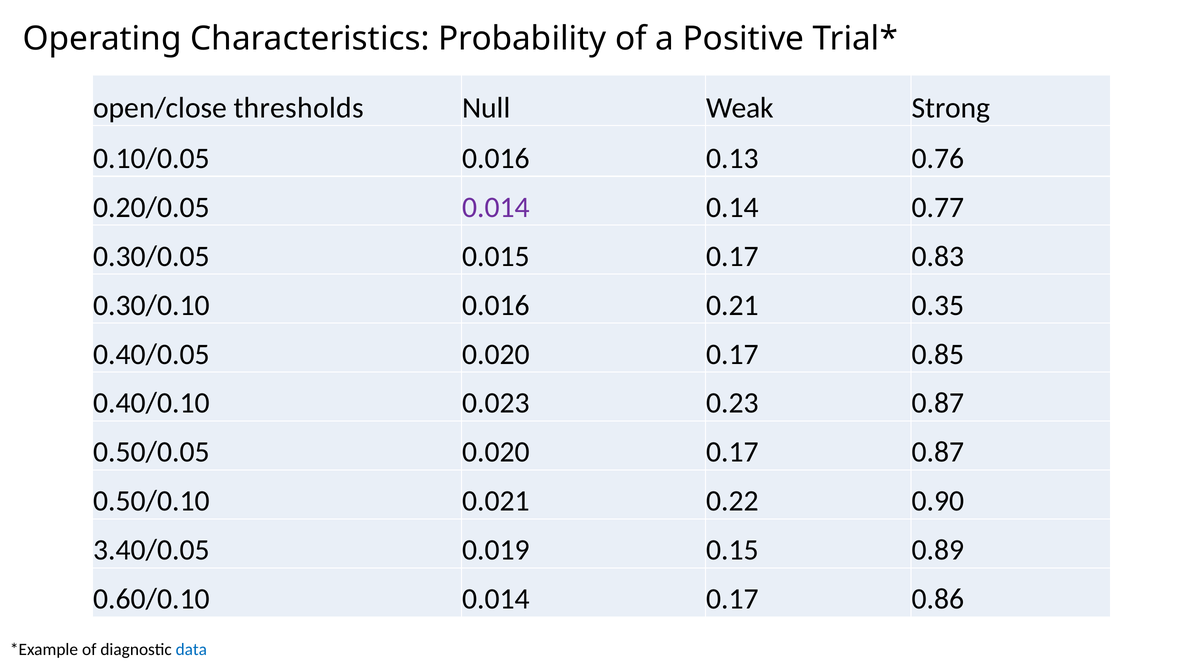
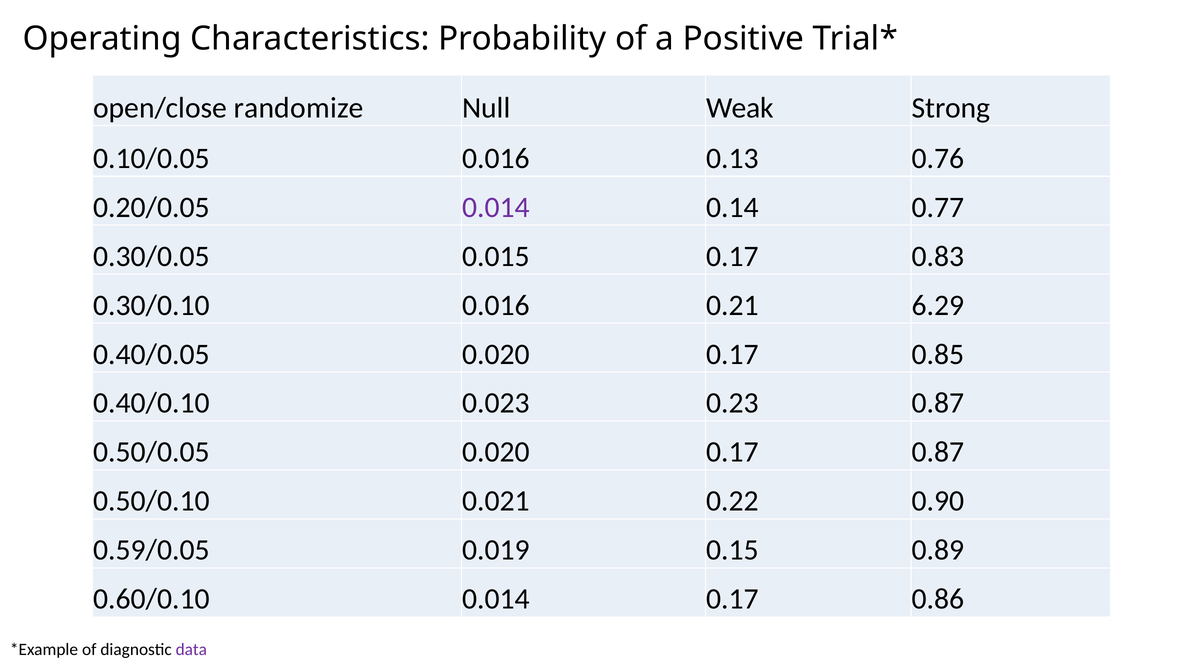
thresholds: thresholds -> randomize (299, 108)
0.35: 0.35 -> 6.29 (938, 305)
3.40/0.05: 3.40/0.05 -> 0.59/0.05 (152, 550)
data colour: blue -> purple (191, 649)
